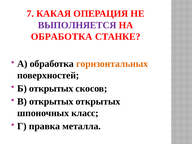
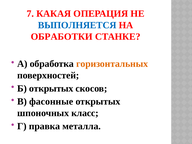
ВЫПОЛНЯЕТСЯ colour: purple -> blue (77, 25)
ОБРАБОТКА: ОБРАБОТКА -> ОБРАБОТКИ (62, 37)
В открытых: открытых -> фасонные (51, 102)
